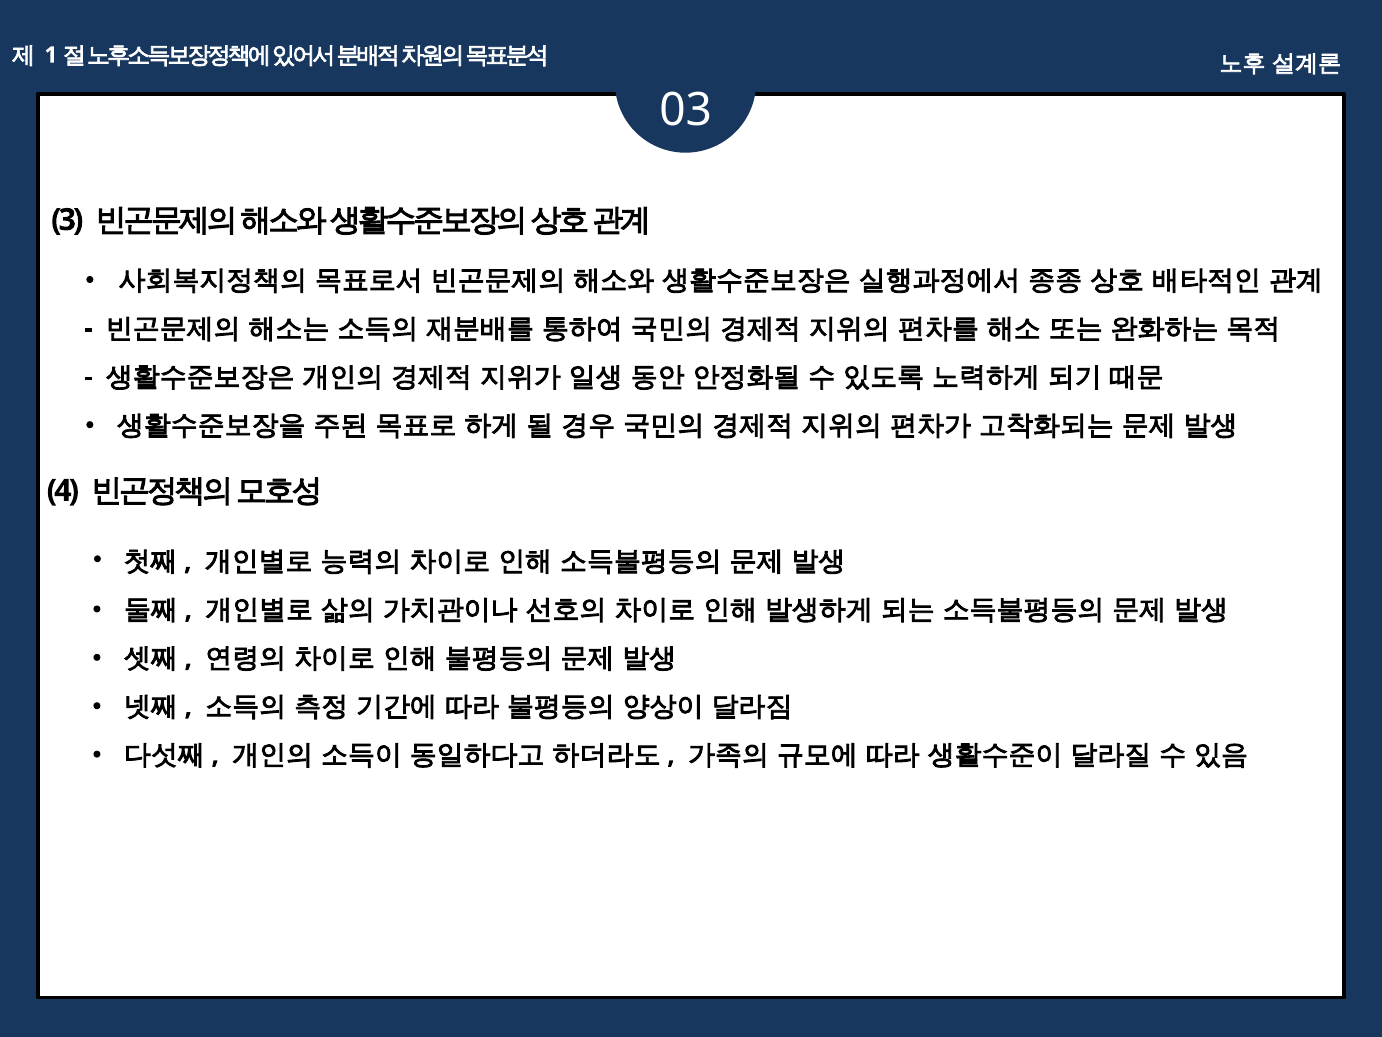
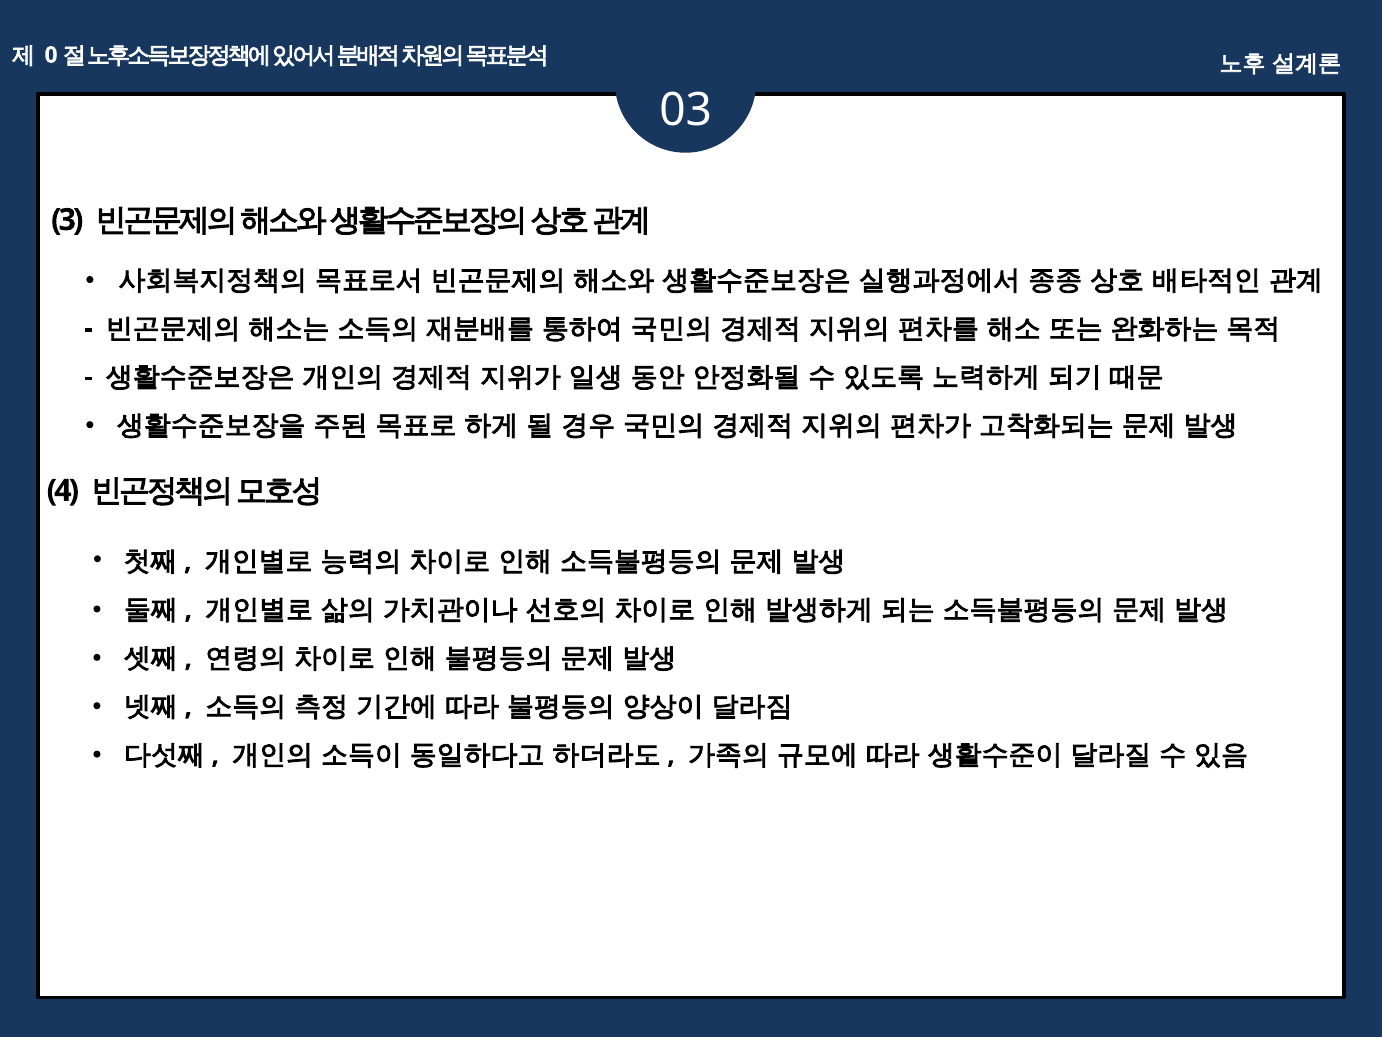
1: 1 -> 0 (51, 55)
